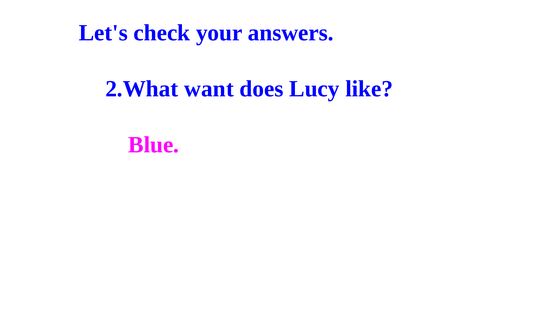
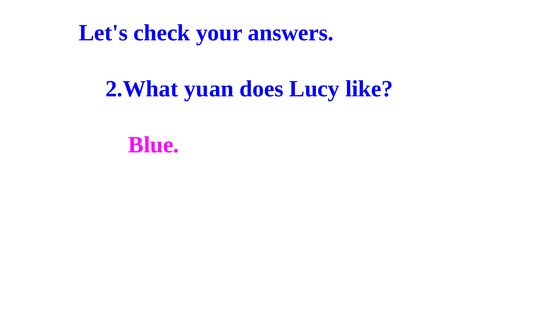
want: want -> yuan (209, 89)
